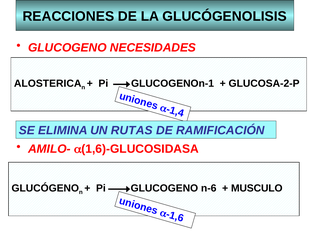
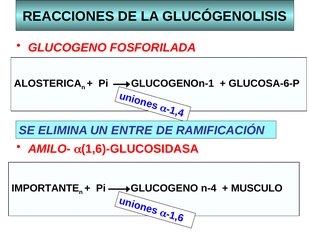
NECESIDADES: NECESIDADES -> FOSFORILADA (153, 48)
GLUCOSA-2-P: GLUCOSA-2-P -> GLUCOSA-6-P (264, 83)
RUTAS: RUTAS -> ENTRE (132, 130)
GLUCÓGENO: GLUCÓGENO -> IMPORTANTE (45, 188)
n-6: n-6 -> n-4 (209, 188)
